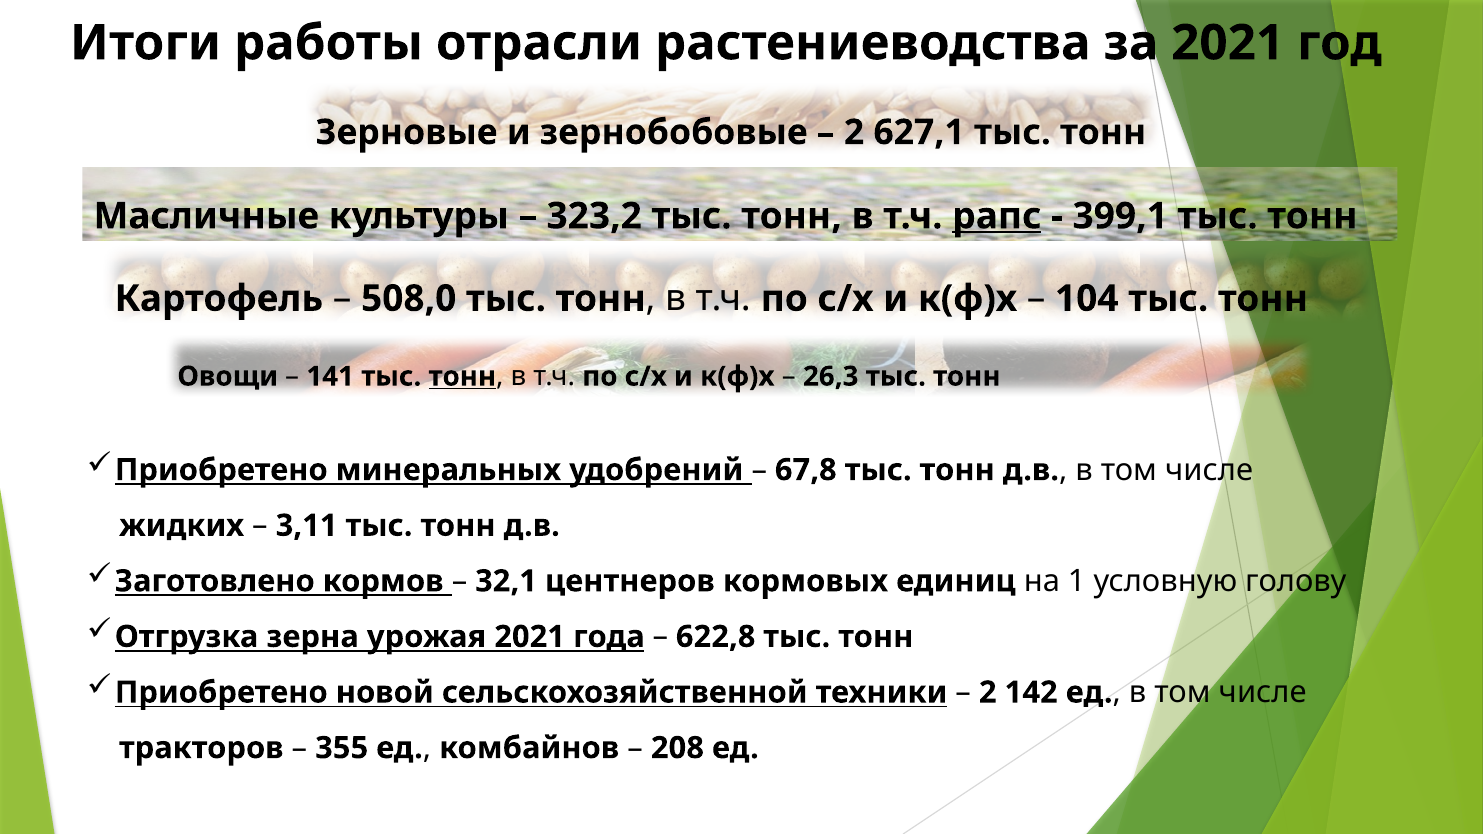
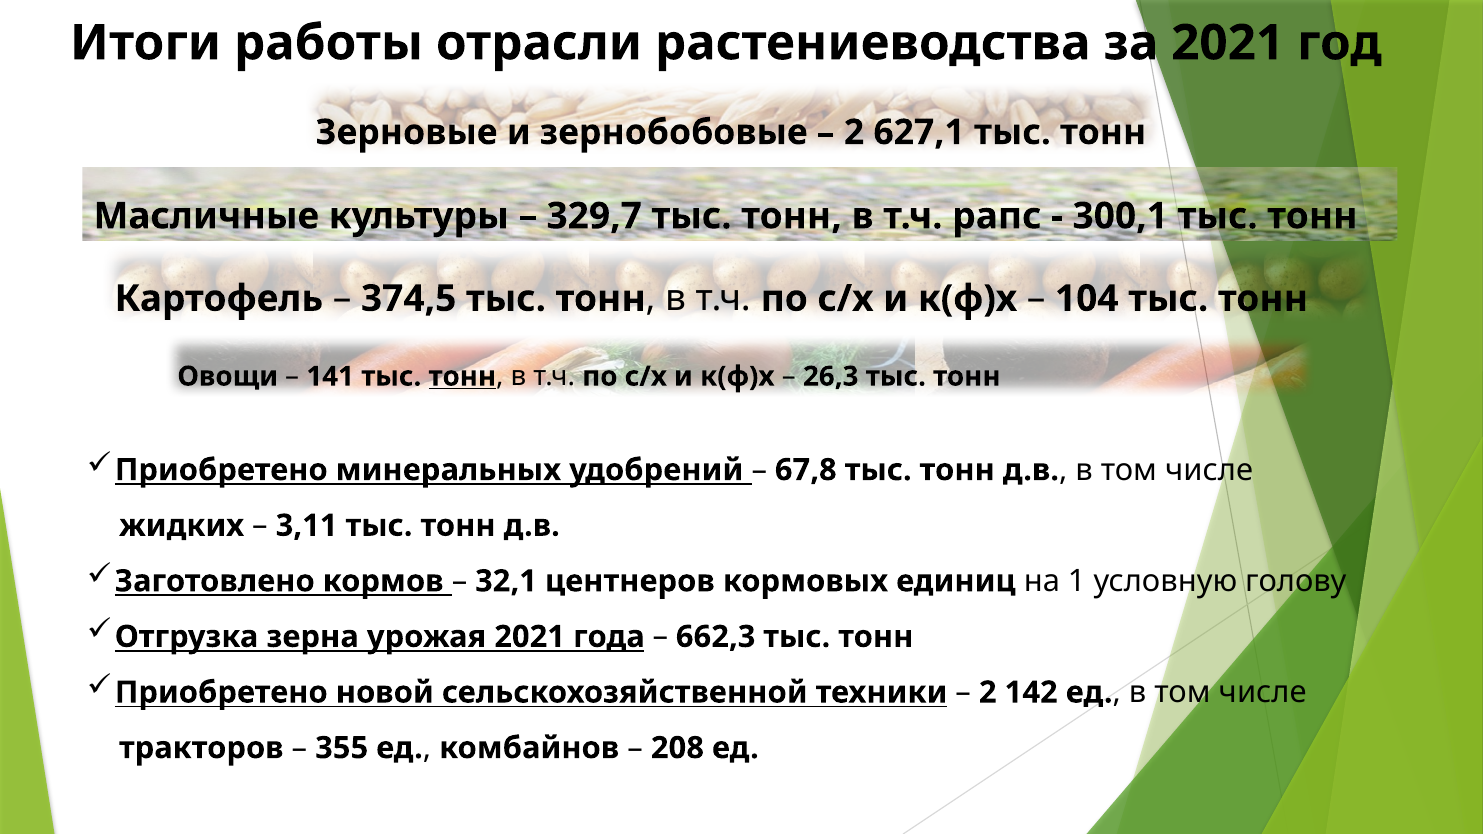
323,2: 323,2 -> 329,7 (594, 216)
рапс underline: present -> none (997, 216)
399,1: 399,1 -> 300,1 (1120, 216)
508,0: 508,0 -> 374,5 (409, 299)
622,8: 622,8 -> 662,3 (716, 637)
